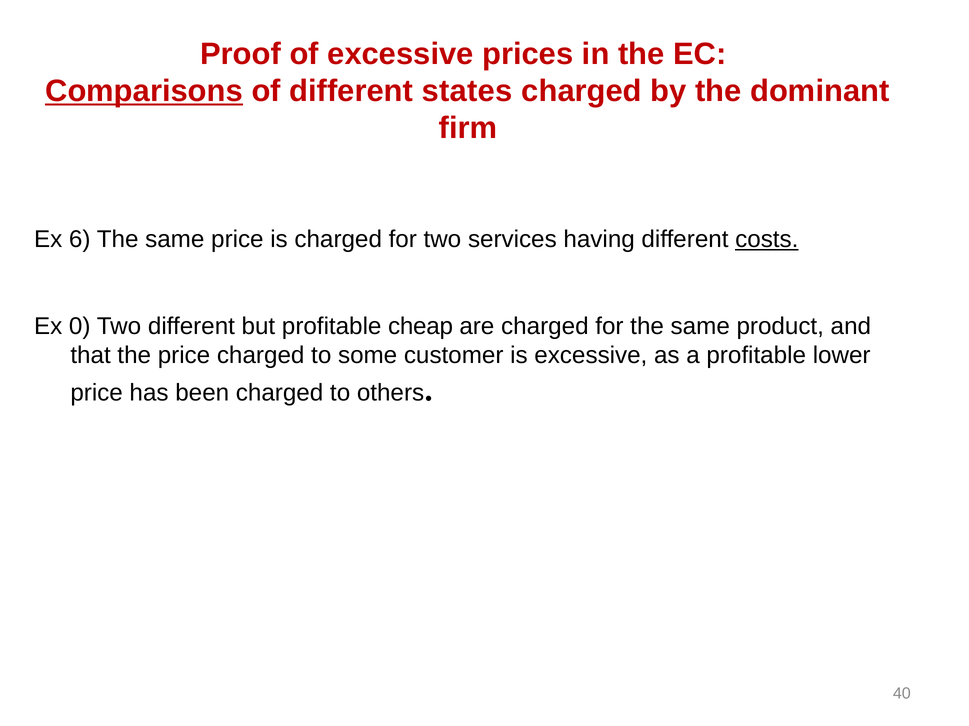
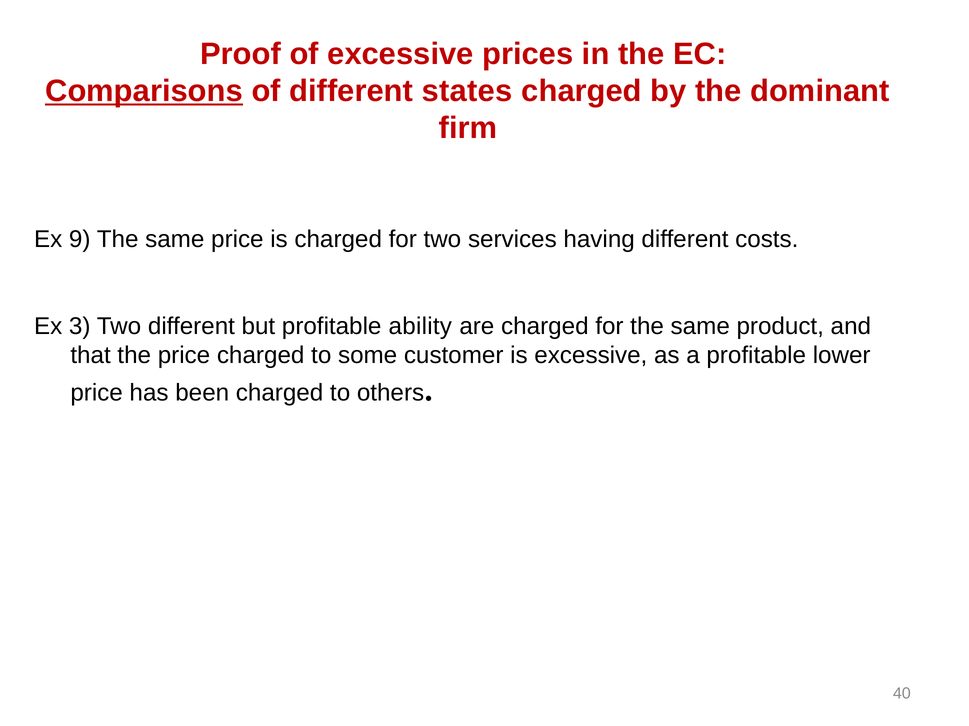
6: 6 -> 9 (80, 239)
costs underline: present -> none (767, 239)
0: 0 -> 3 (80, 327)
cheap: cheap -> ability (420, 327)
